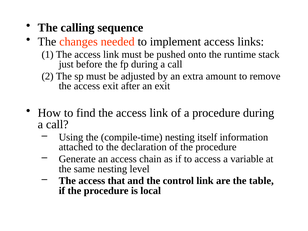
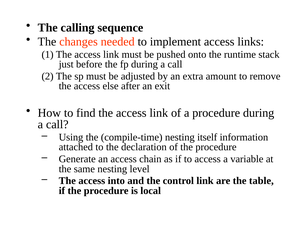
access exit: exit -> else (111, 86)
that: that -> into (116, 181)
